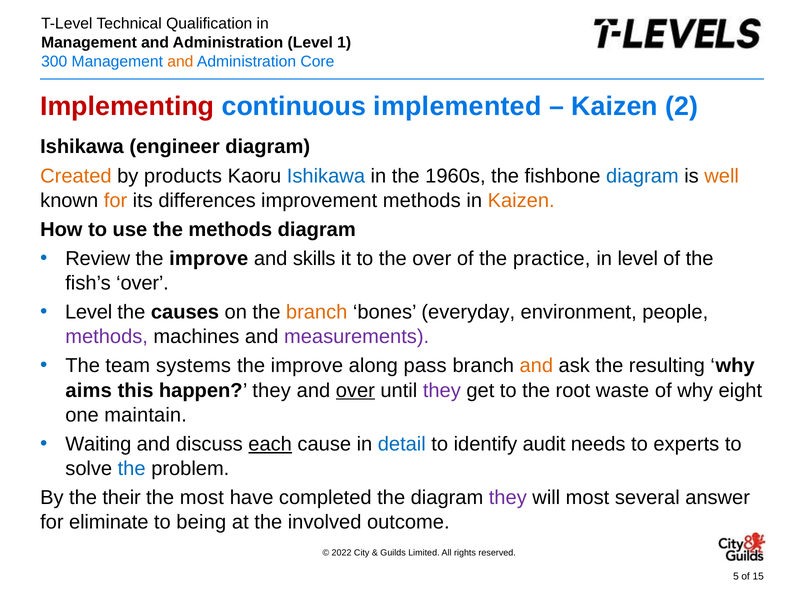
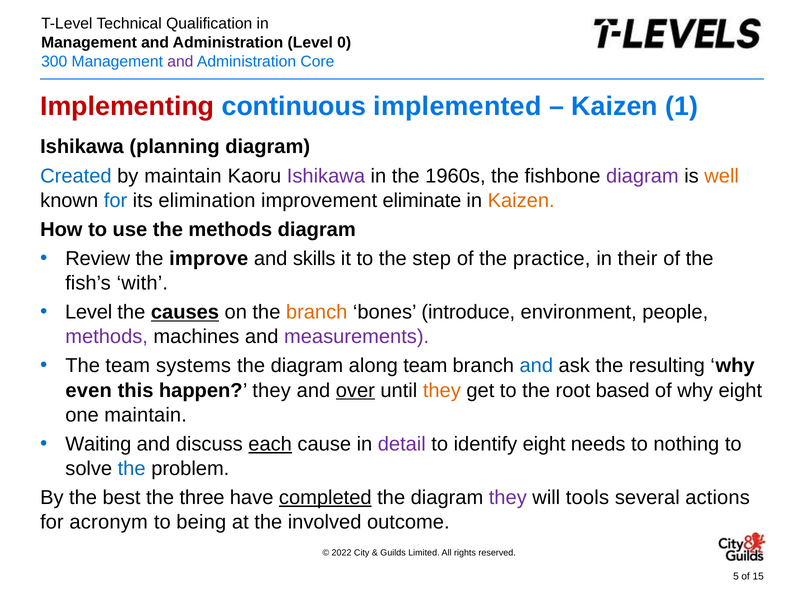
1: 1 -> 0 (344, 43)
and colour: orange -> purple (180, 61)
2: 2 -> 1 (682, 107)
engineer: engineer -> planning (175, 147)
Created colour: orange -> blue (76, 176)
by products: products -> maintain (183, 176)
Ishikawa colour: blue -> purple (326, 176)
diagram colour: blue -> purple (642, 176)
for colour: orange -> blue (116, 200)
differences: differences -> elimination (207, 200)
improvement methods: methods -> eliminate (422, 200)
the over: over -> step (432, 259)
in level: level -> their (638, 259)
fish’s over: over -> with (142, 283)
causes underline: none -> present (185, 312)
everyday: everyday -> introduce (468, 312)
improve: improve -> diagram (307, 366)
along pass: pass -> team (425, 366)
and colour: orange -> blue (536, 366)
aims: aims -> even (89, 390)
they colour: purple -> orange (442, 390)
waste: waste -> based (623, 390)
detail colour: blue -> purple (402, 444)
identify audit: audit -> eight (544, 444)
experts: experts -> nothing (686, 444)
their: their -> best (122, 498)
the most: most -> three (202, 498)
completed underline: none -> present (325, 498)
will most: most -> tools (587, 498)
answer: answer -> actions (718, 498)
eliminate: eliminate -> acronym (109, 522)
